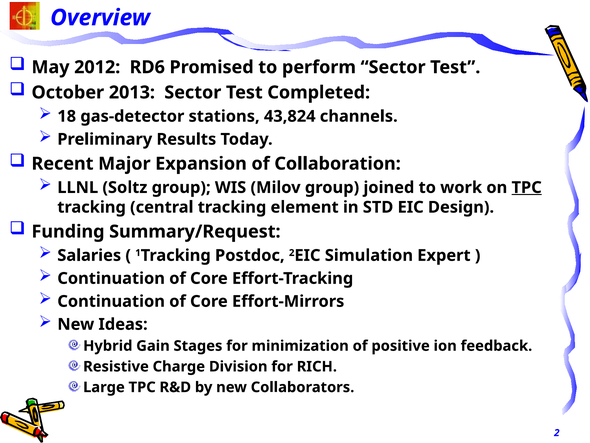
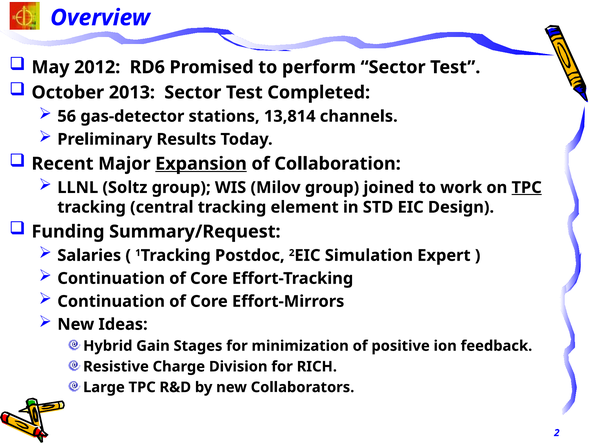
18: 18 -> 56 (67, 116)
43,824: 43,824 -> 13,814 (290, 116)
Expansion underline: none -> present (201, 164)
